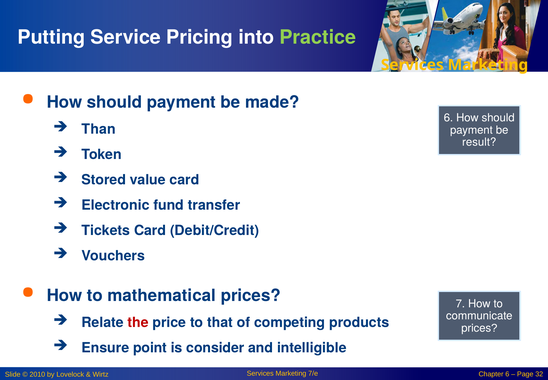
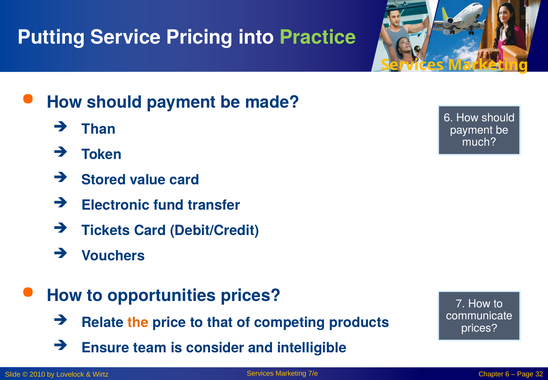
result: result -> much (479, 142)
mathematical: mathematical -> opportunities (162, 295)
the colour: red -> orange (138, 322)
point: point -> team (150, 347)
